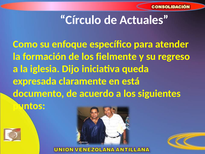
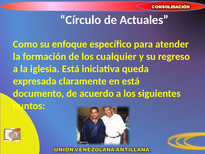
fielmente: fielmente -> cualquier (116, 56)
iglesia Dijo: Dijo -> Está (71, 69)
